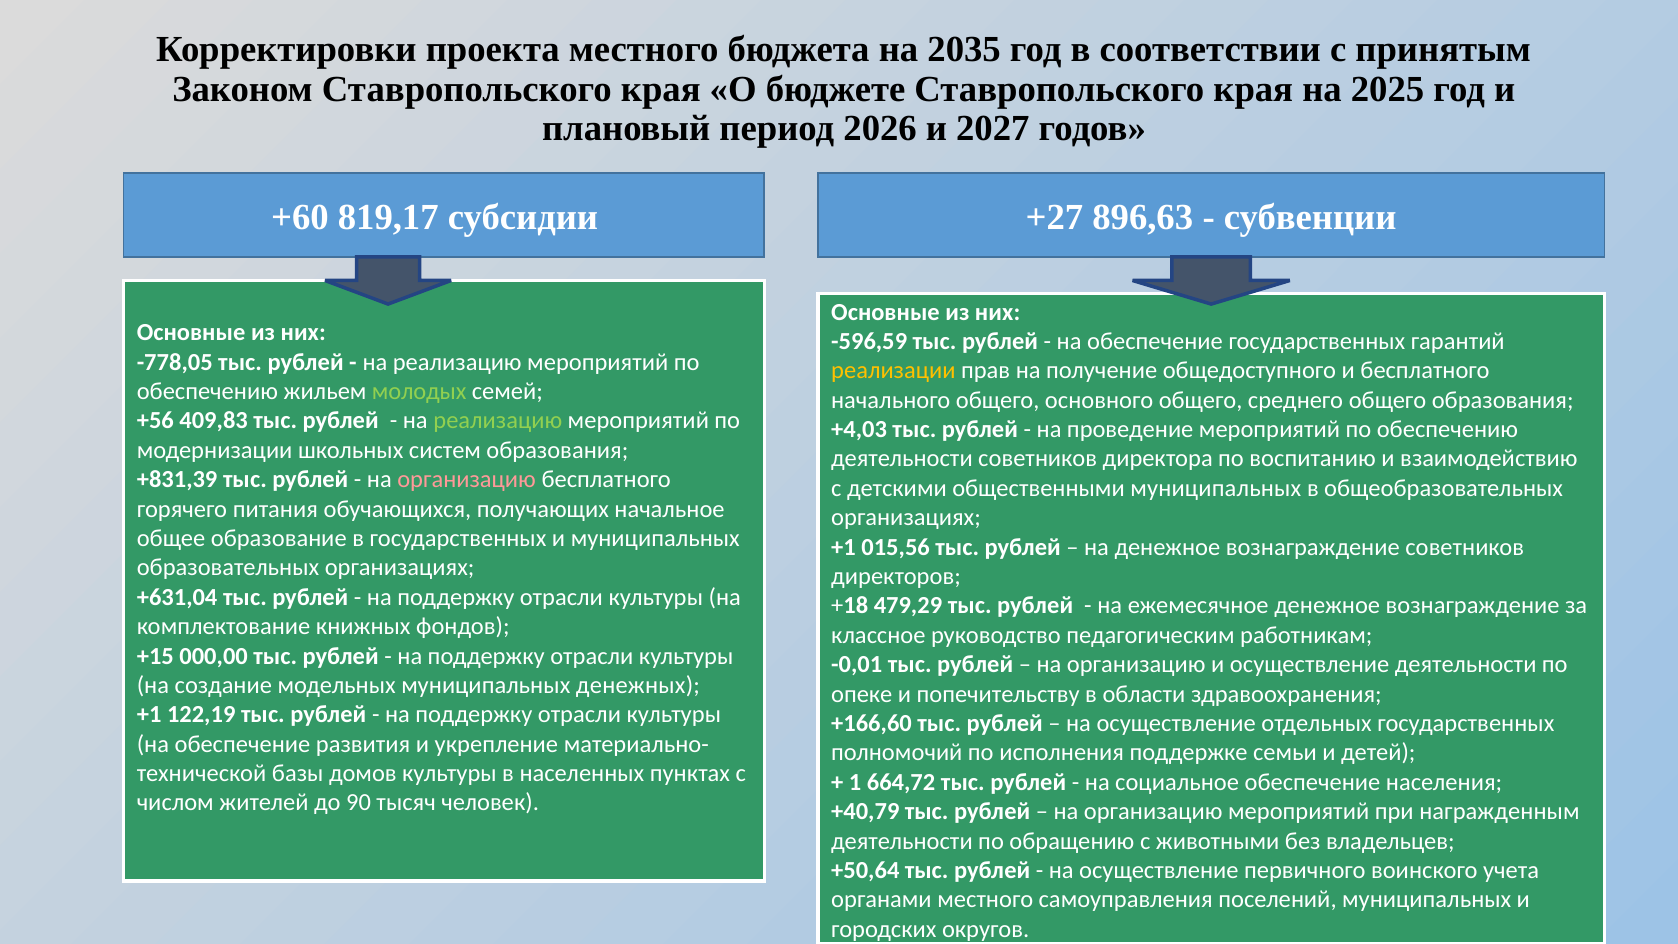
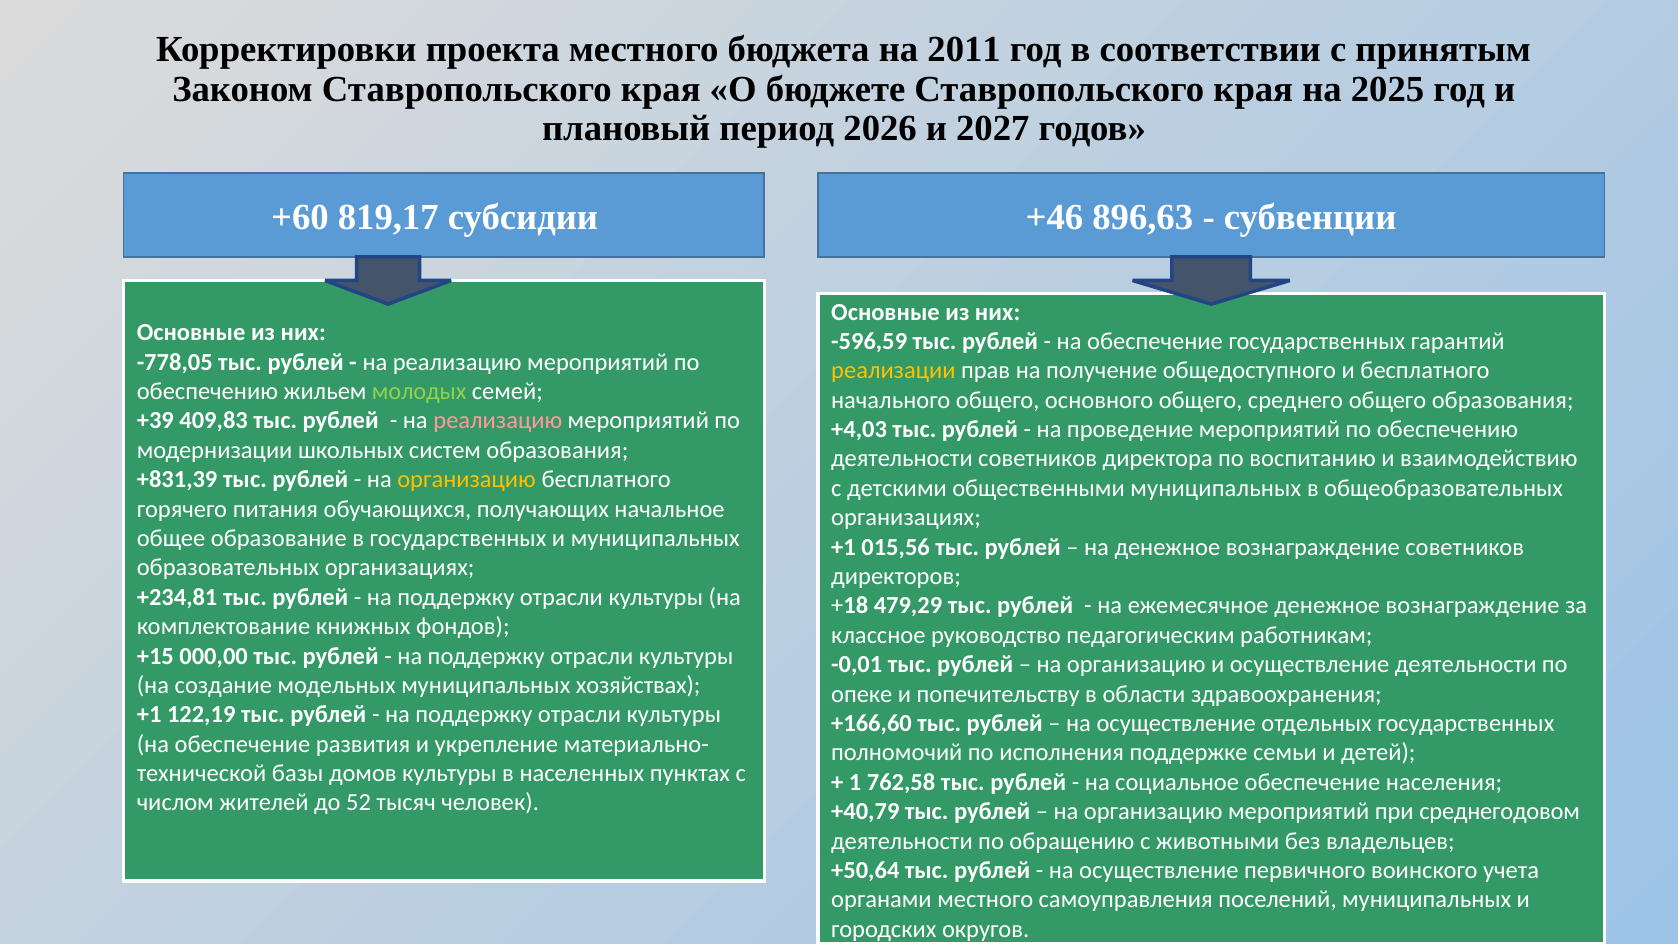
2035: 2035 -> 2011 (964, 49)
+27: +27 -> +46 (1055, 217)
+56: +56 -> +39 (155, 421)
реализацию colour: light green -> pink (498, 421)
организацию colour: pink -> yellow (467, 480)
+631,04: +631,04 -> +234,81 (177, 597)
денежных: денежных -> хозяйствах (638, 685)
664,72: 664,72 -> 762,58 (901, 782)
90: 90 -> 52 (358, 803)
награжденным: награжденным -> среднегодовом (1500, 811)
